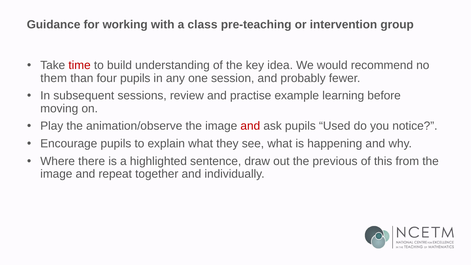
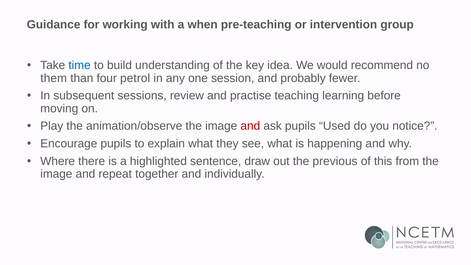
class: class -> when (203, 25)
time colour: red -> blue (80, 65)
four pupils: pupils -> petrol (135, 78)
example: example -> teaching (297, 96)
